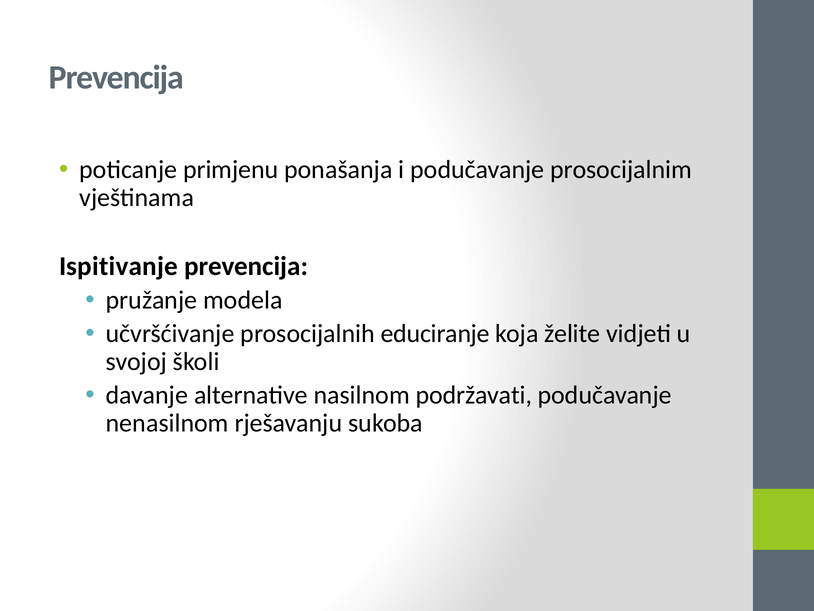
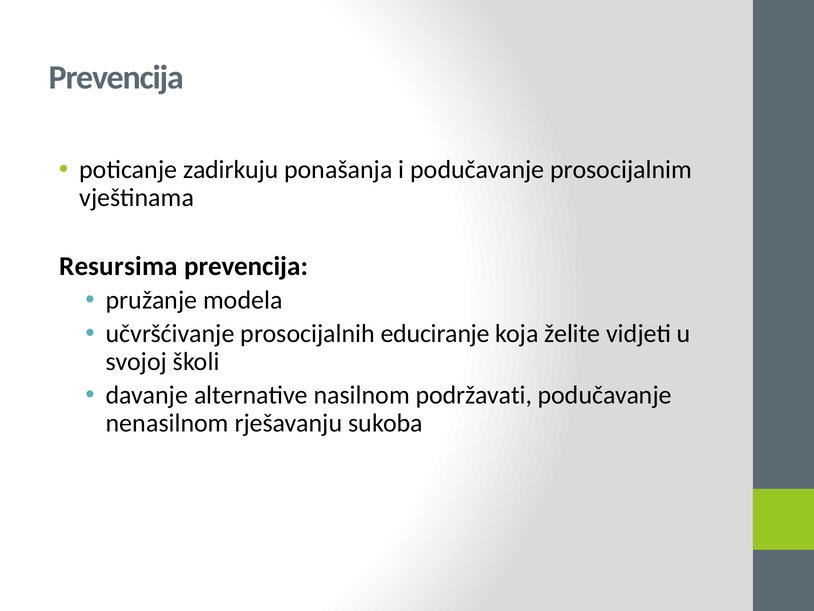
primjenu: primjenu -> zadirkuju (231, 169)
Ispitivanje: Ispitivanje -> Resursima (118, 266)
